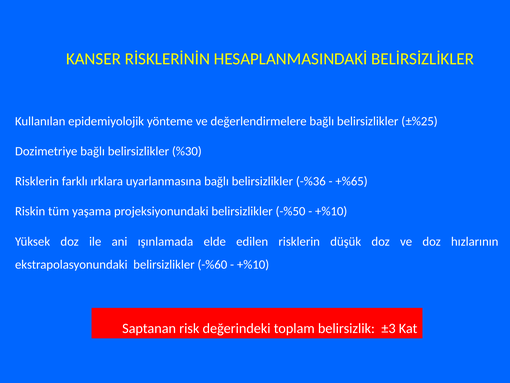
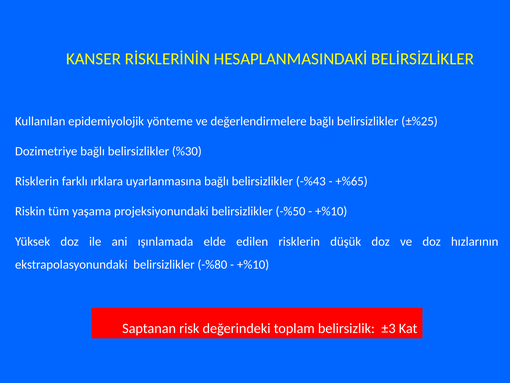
-%36: -%36 -> -%43 (311, 181)
-%60: -%60 -> -%80 (212, 264)
